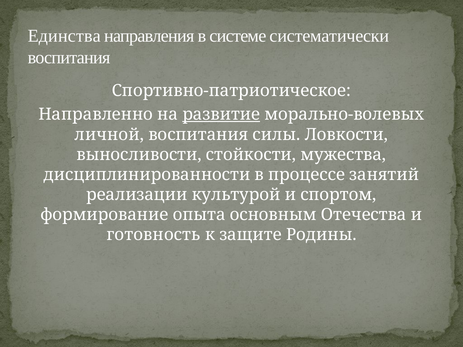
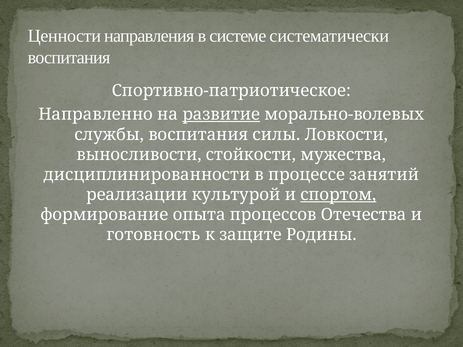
Единства: Единства -> Ценности (64, 36)
личной: личной -> службы (109, 135)
спортом underline: none -> present (338, 195)
основным: основным -> процессов (273, 215)
